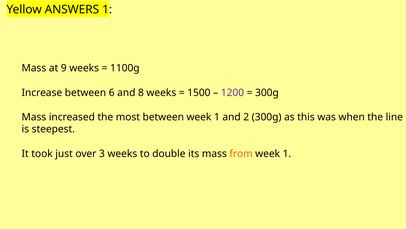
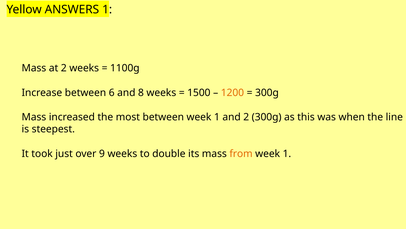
at 9: 9 -> 2 (64, 68)
1200 colour: purple -> orange (232, 92)
3: 3 -> 9 (102, 153)
